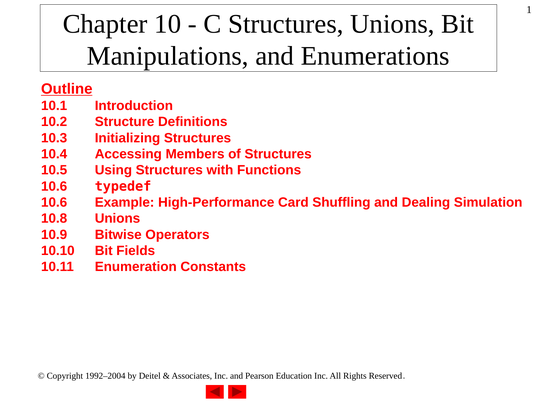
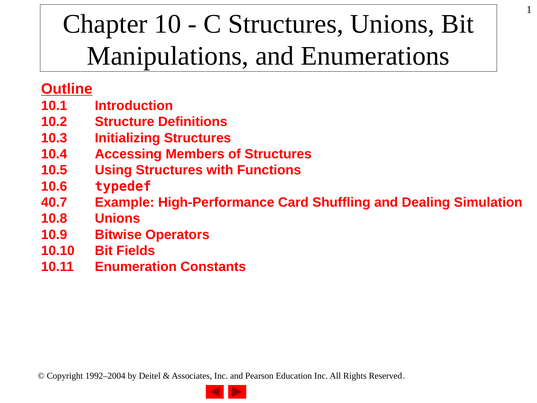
10.6: 10.6 -> 40.7 (54, 202)
